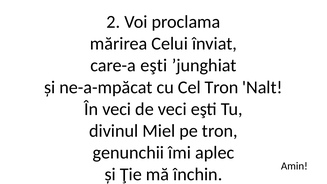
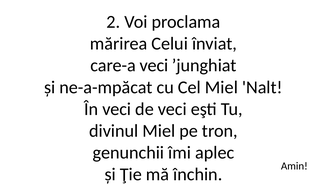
care-a eşti: eşti -> veci (154, 65)
Cel Tron: Tron -> Miel (221, 87)
